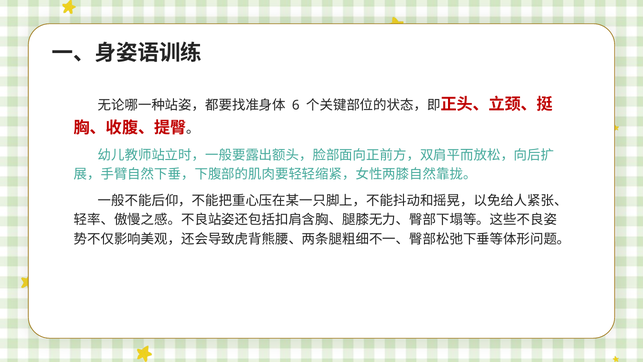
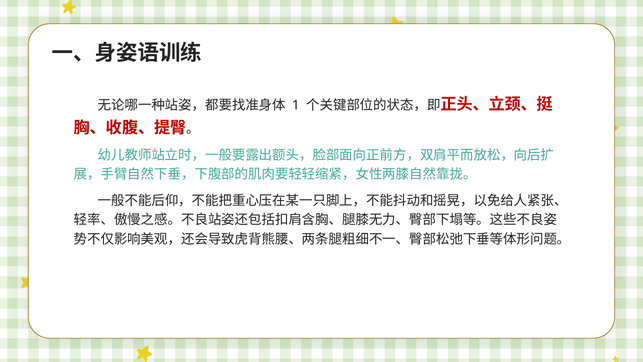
6: 6 -> 1 (296, 105)
